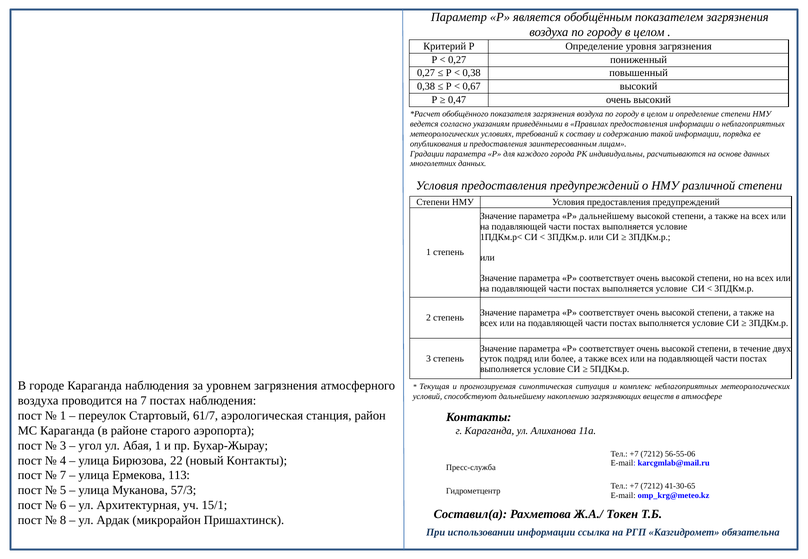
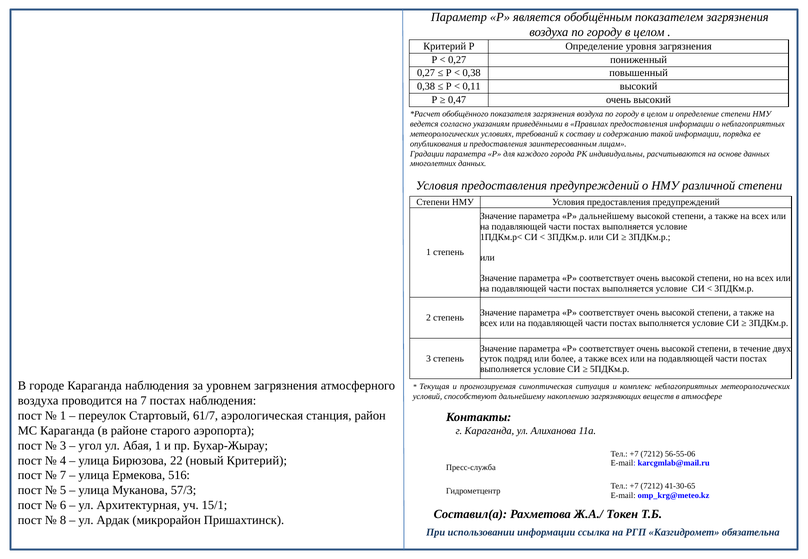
0,67: 0,67 -> 0,11 (472, 86)
новый Контакты: Контакты -> Критерий (257, 461)
113: 113 -> 516 (179, 476)
